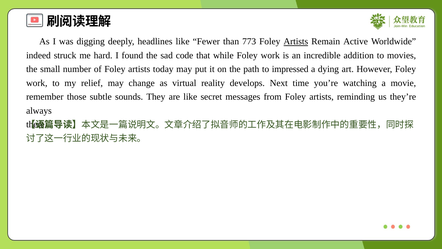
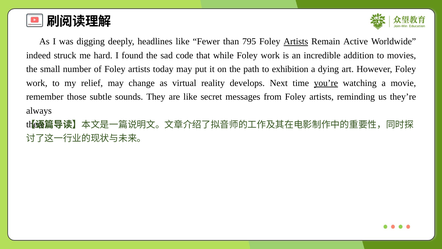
773: 773 -> 795 (249, 42)
impressed: impressed -> exhibition (290, 69)
you’re underline: none -> present (326, 83)
